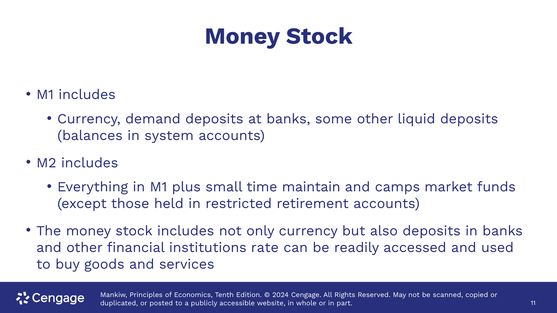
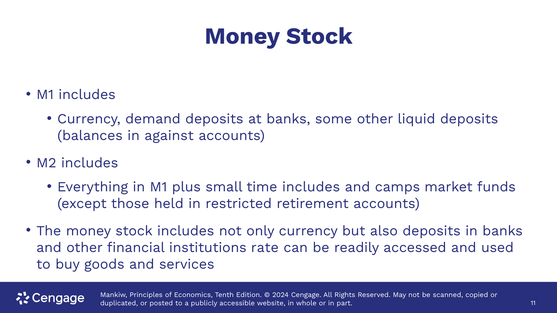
system: system -> against (169, 136)
time maintain: maintain -> includes (311, 187)
